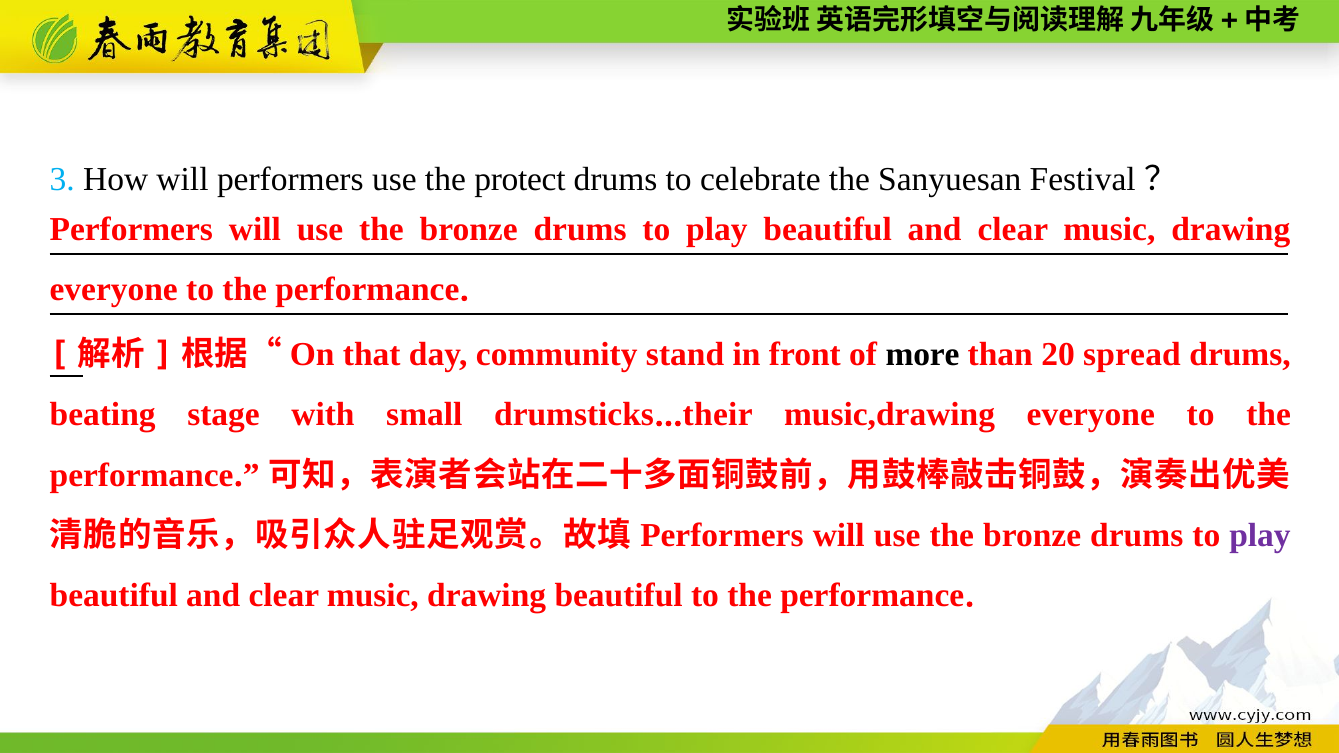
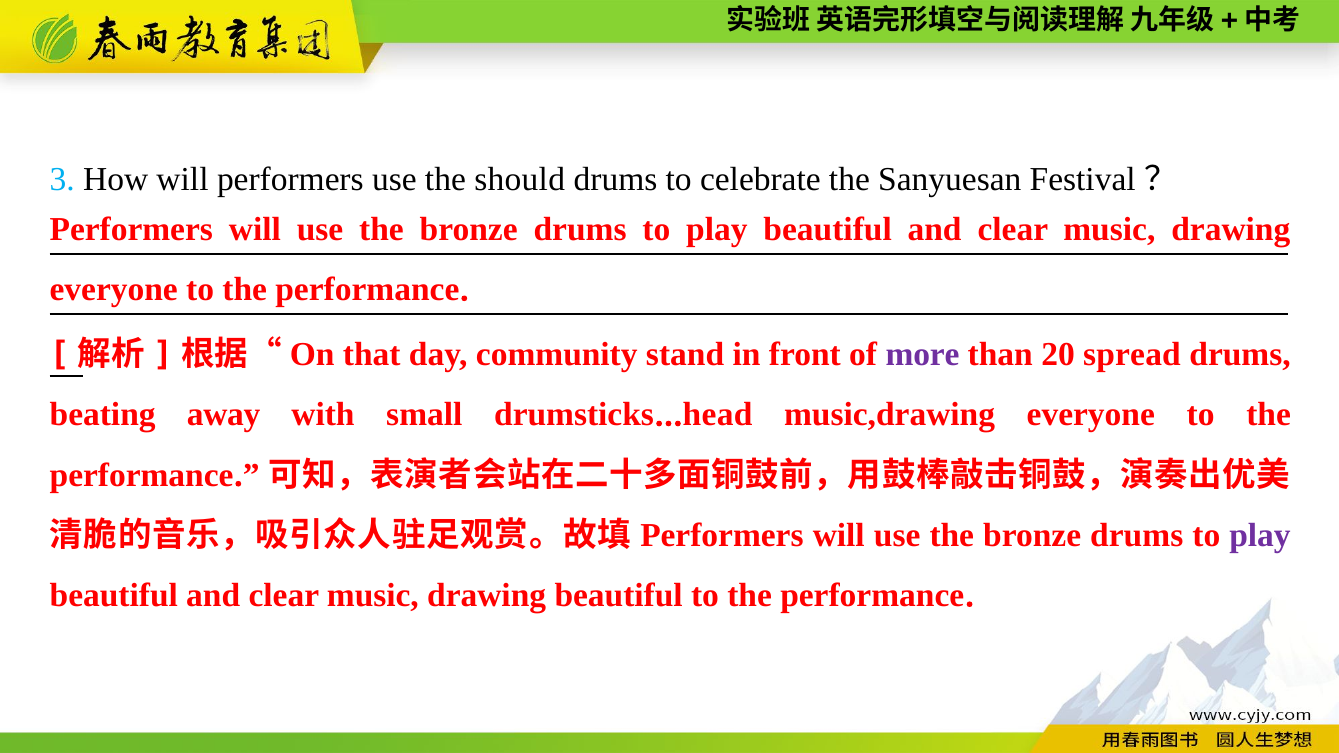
protect: protect -> should (520, 179)
more colour: black -> purple (923, 355)
stage: stage -> away (224, 415)
their: their -> head (718, 415)
